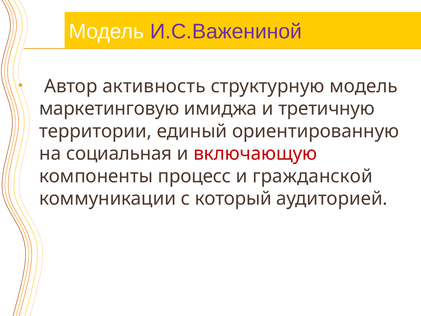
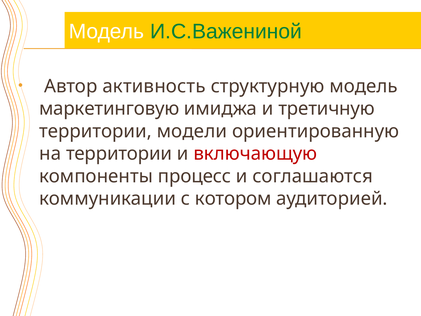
И.С.Важениной colour: purple -> green (226, 32)
единый: единый -> модели (192, 131)
на социальная: социальная -> территории (119, 154)
гражданской: гражданской -> соглашаются (313, 176)
который: который -> котором (233, 198)
